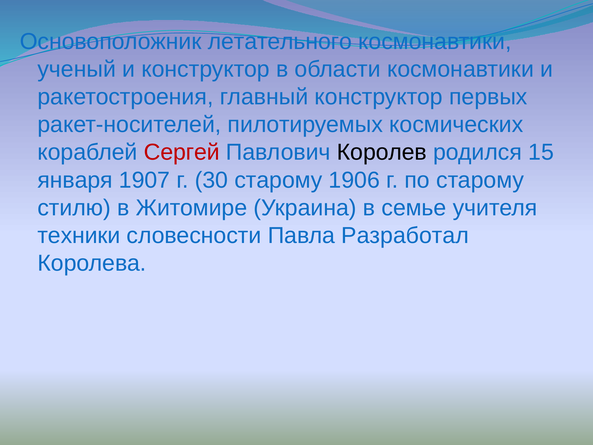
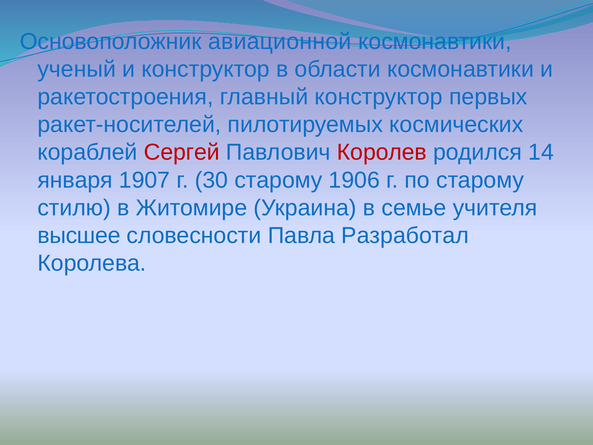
летательного: летательного -> авиационной (280, 42)
Королев colour: black -> red (382, 152)
15: 15 -> 14 (541, 152)
техники: техники -> высшее (79, 235)
